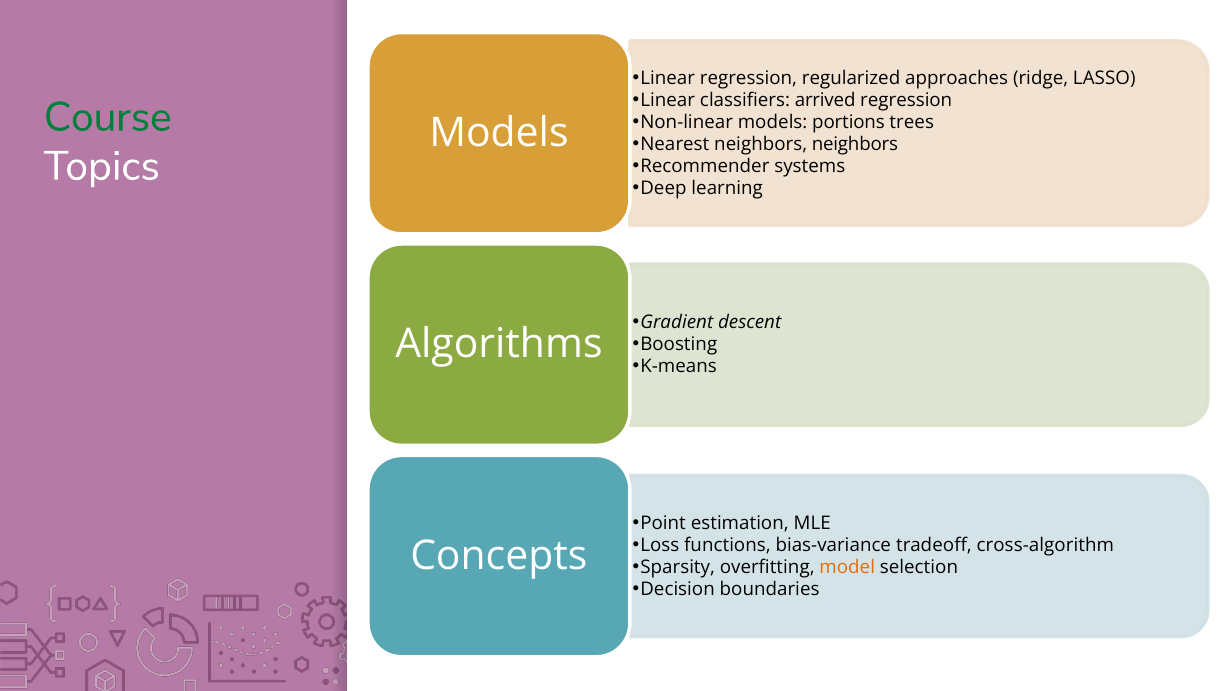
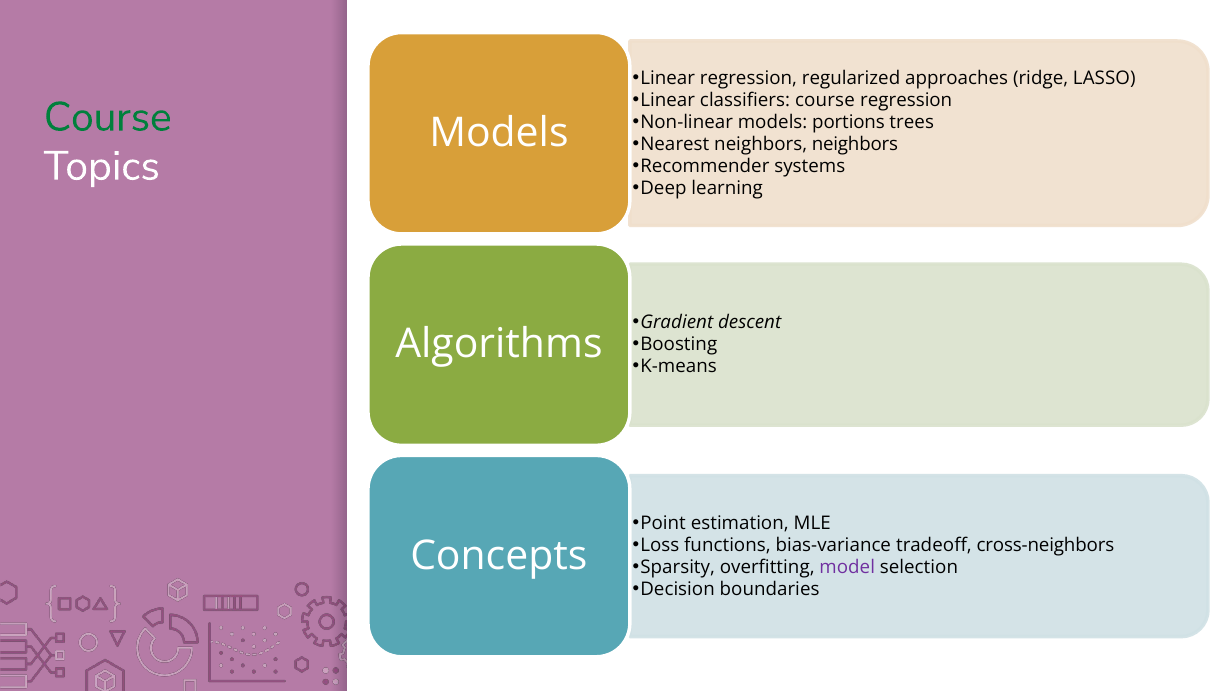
classifiers arrived: arrived -> course (825, 100)
cross-algorithm: cross-algorithm -> cross-neighbors (1045, 545)
model colour: orange -> purple (847, 567)
